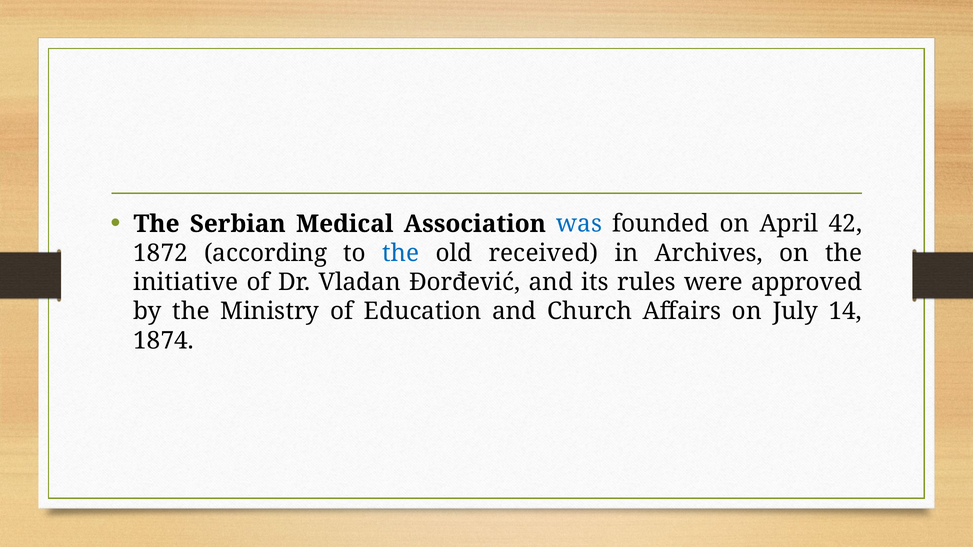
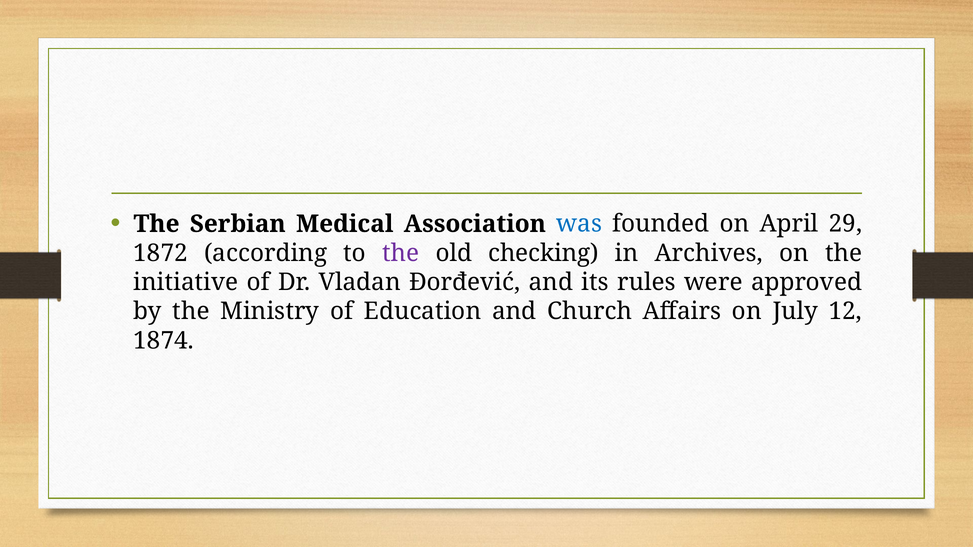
42: 42 -> 29 (845, 224)
the colour: blue -> purple (401, 253)
received: received -> checking (544, 253)
14: 14 -> 12 (845, 312)
